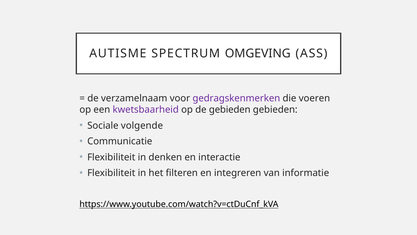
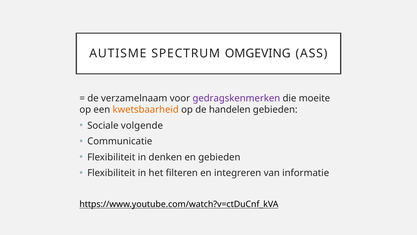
voeren: voeren -> moeite (314, 98)
kwetsbaarheid colour: purple -> orange (146, 110)
de gebieden: gebieden -> handelen (230, 110)
en interactie: interactie -> gebieden (219, 157)
